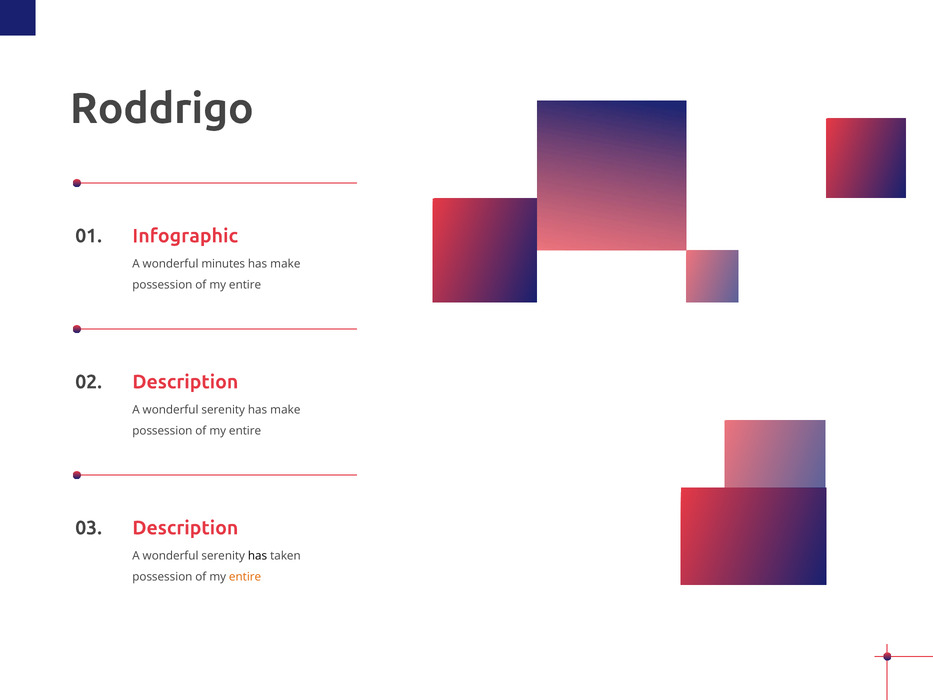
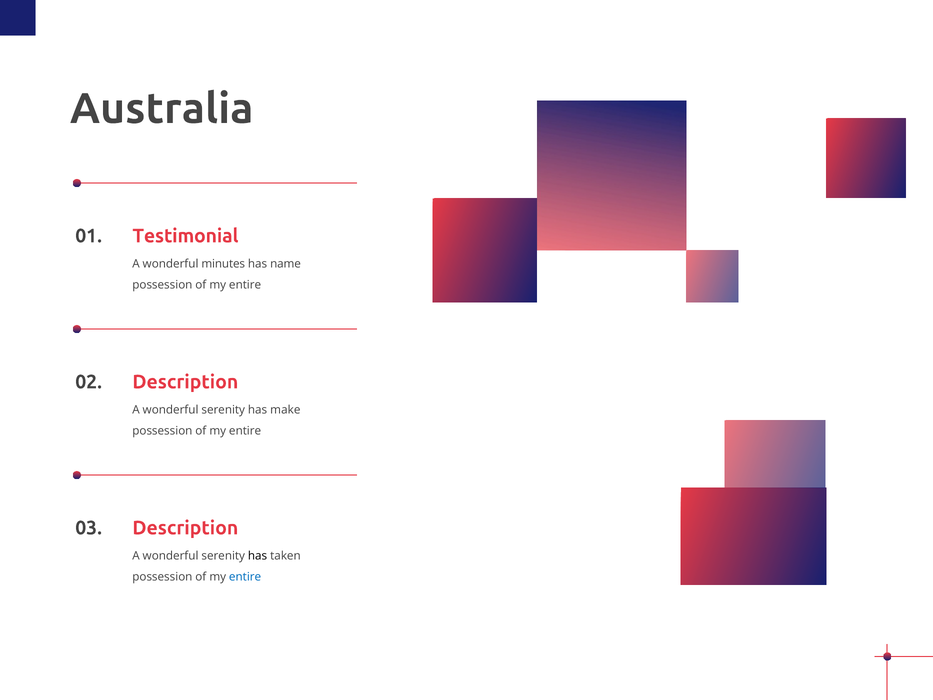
Roddrigo: Roddrigo -> Australia (162, 109)
Infographic: Infographic -> Testimonial (185, 236)
make: make -> name (285, 264)
entire colour: orange -> blue (245, 577)
